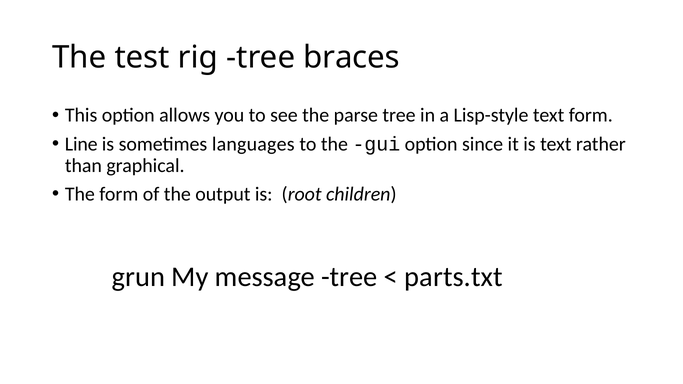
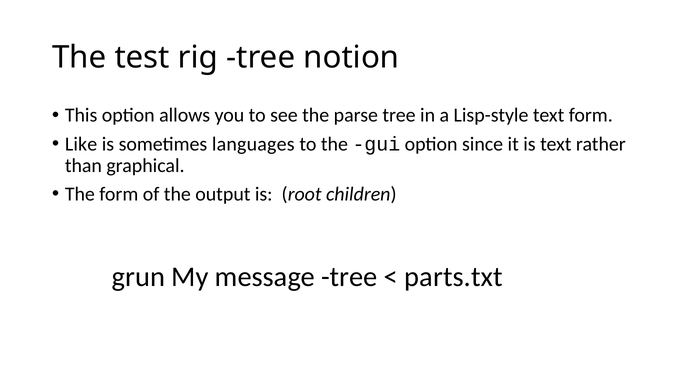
braces: braces -> notion (351, 57)
Line: Line -> Like (81, 144)
